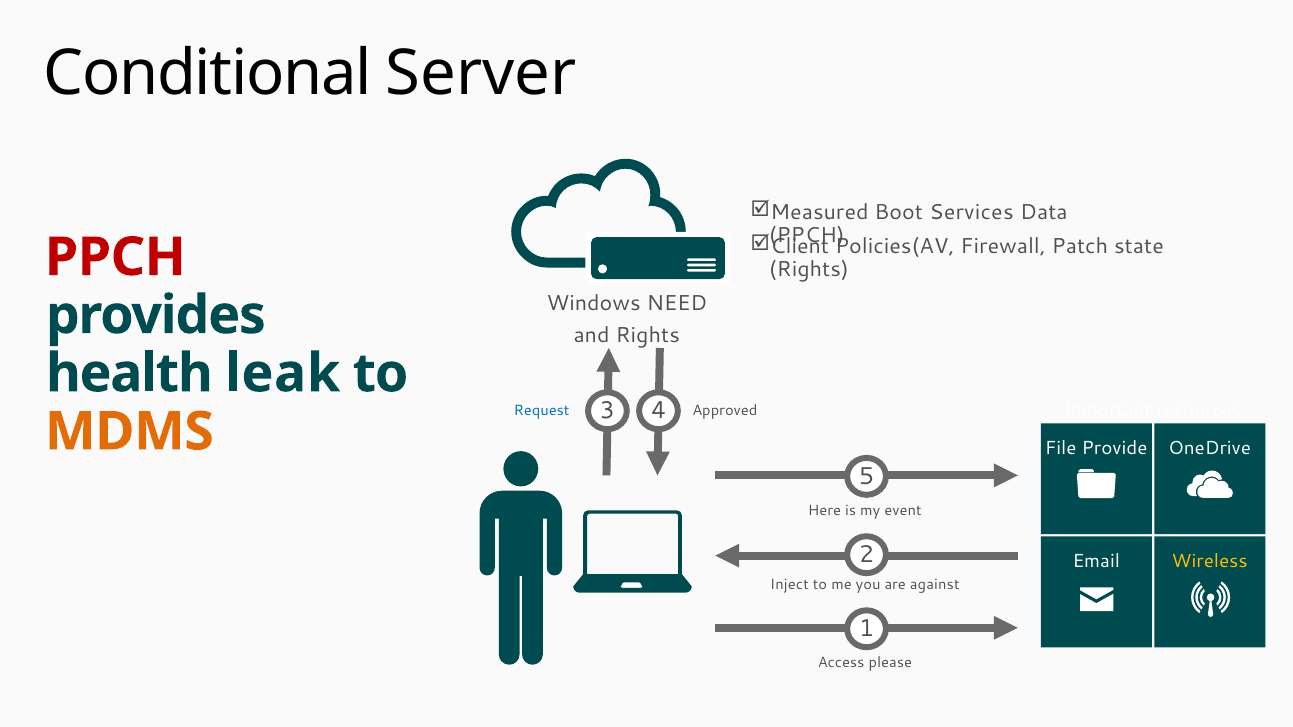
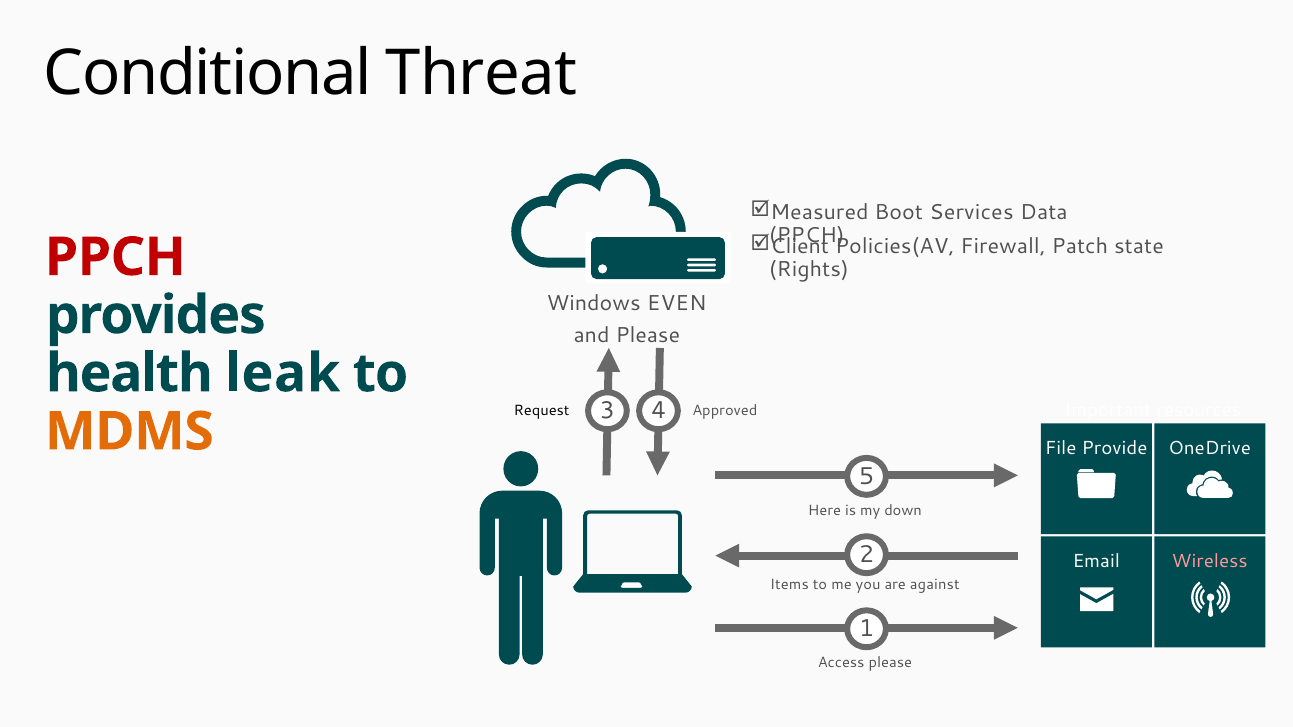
Server: Server -> Threat (481, 74)
NEED: NEED -> EVEN (677, 304)
and Rights: Rights -> Please (648, 335)
Request colour: blue -> black (542, 411)
event: event -> down (903, 511)
Wireless colour: yellow -> pink (1210, 561)
Inject: Inject -> Items (789, 585)
